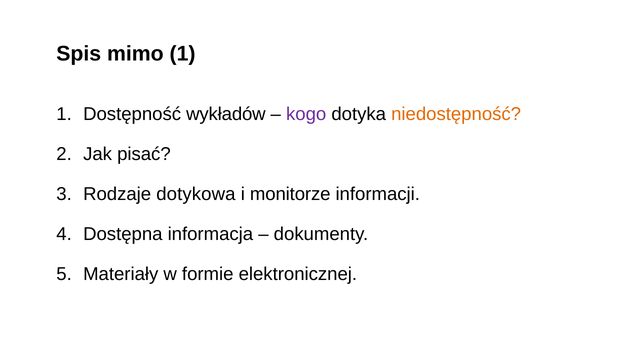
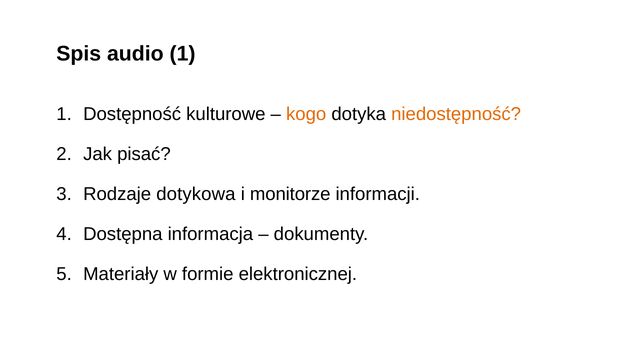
mimo: mimo -> audio (135, 54)
wykładów: wykładów -> kulturowe (226, 114)
kogo colour: purple -> orange (306, 114)
